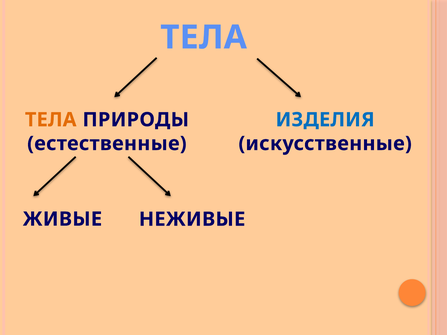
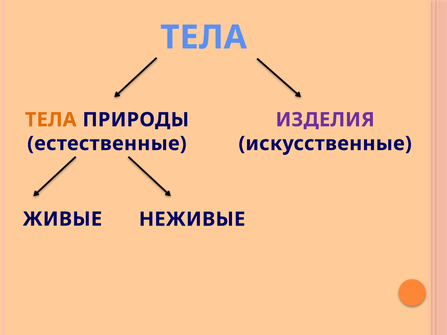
ИЗДЕЛИЯ colour: blue -> purple (325, 120)
